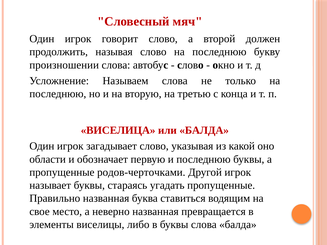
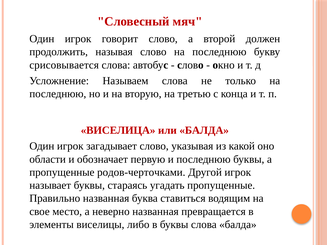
произношении: произношении -> срисовывается (64, 65)
